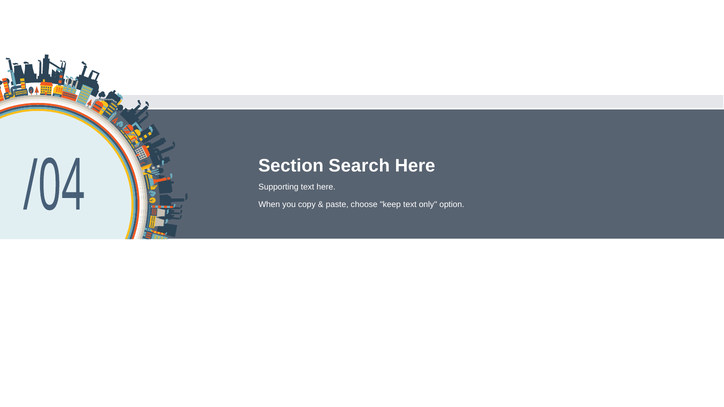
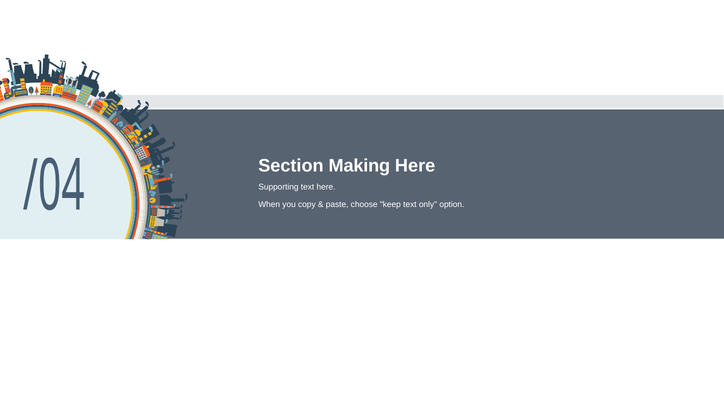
Search: Search -> Making (359, 166)
